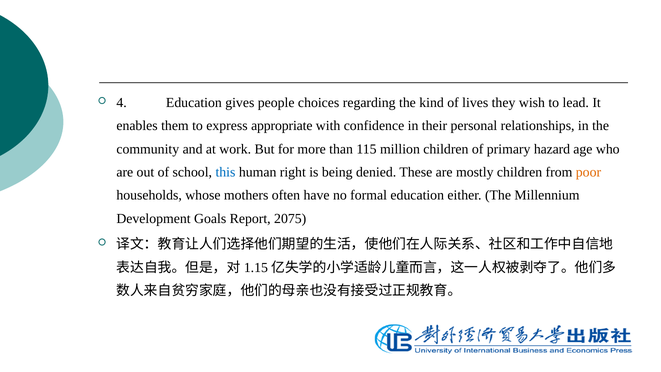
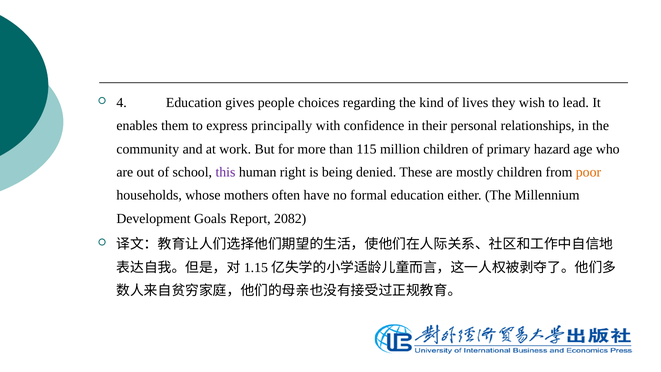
appropriate: appropriate -> principally (282, 126)
this colour: blue -> purple (225, 172)
2075: 2075 -> 2082 (290, 218)
